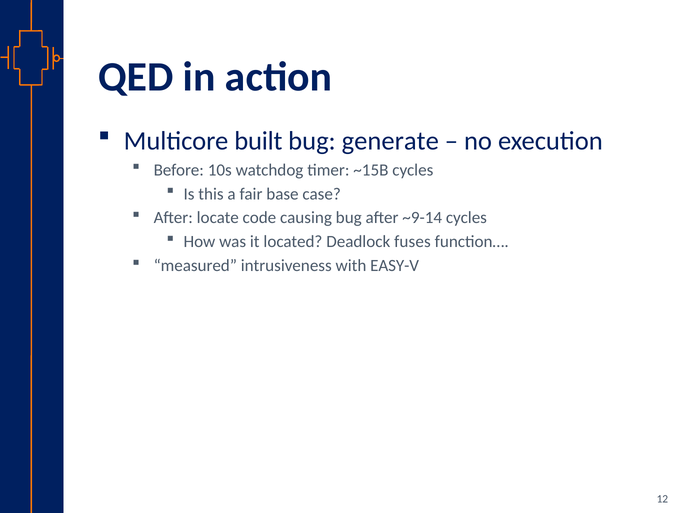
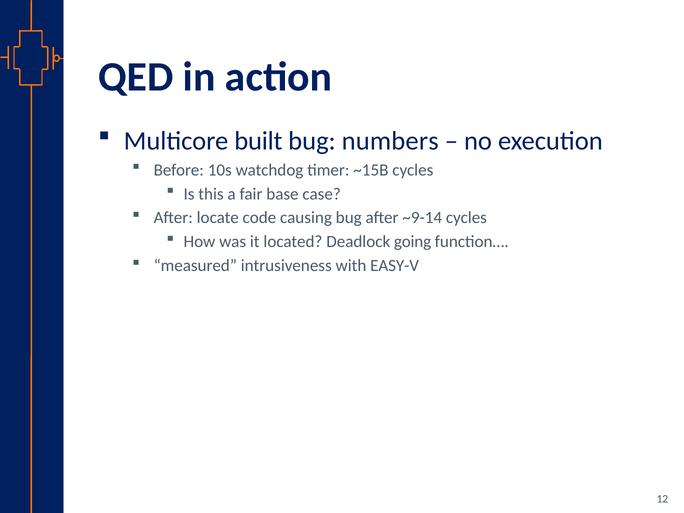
generate: generate -> numbers (390, 141)
fuses: fuses -> going (413, 242)
